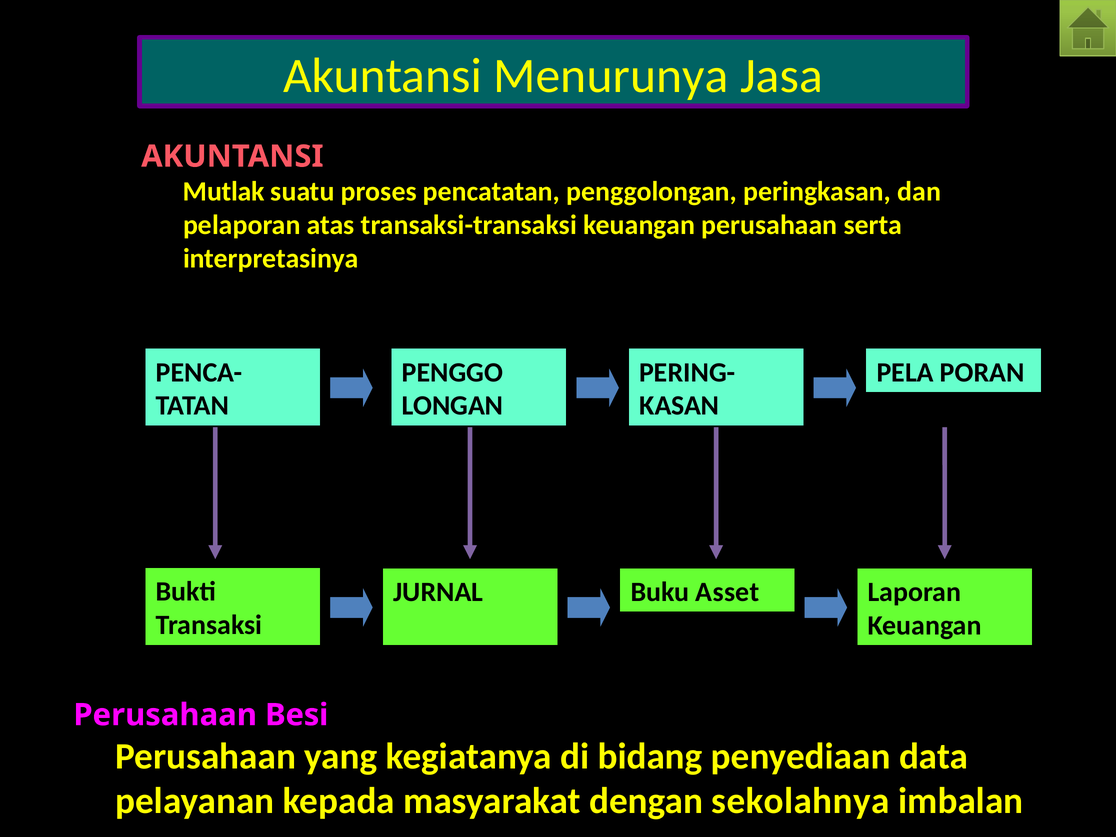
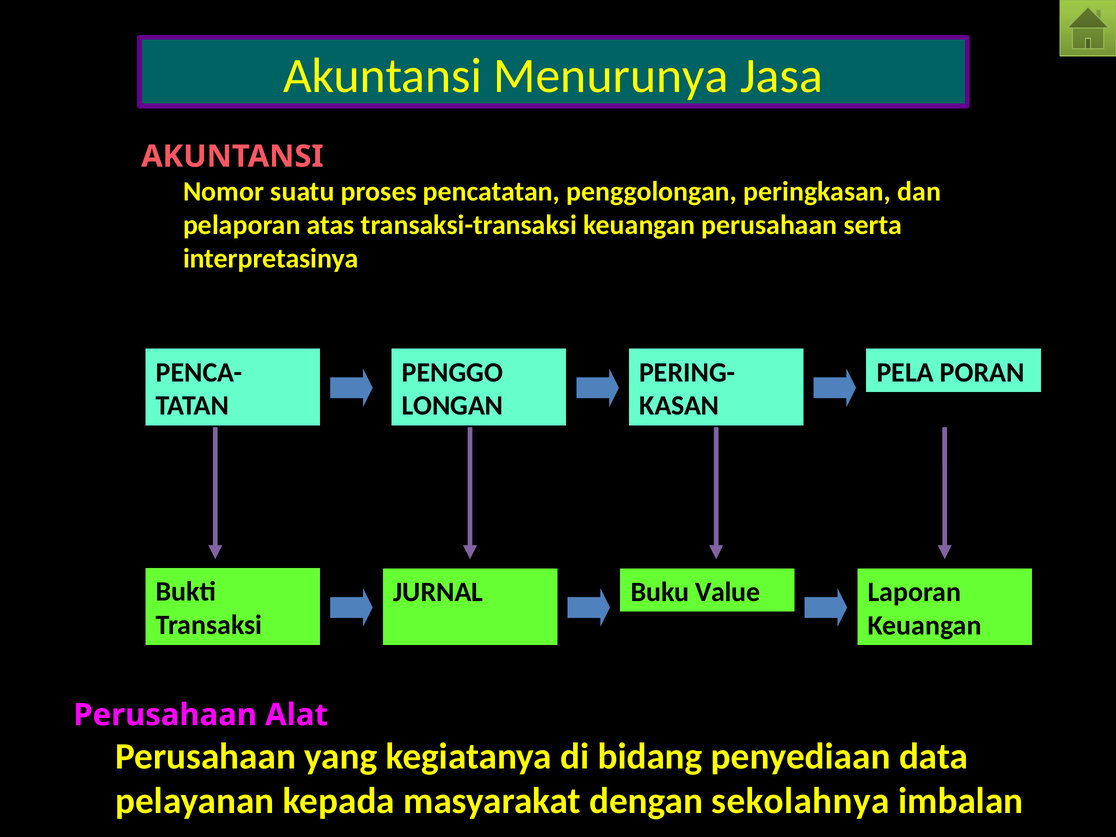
Mutlak: Mutlak -> Nomor (224, 192)
Asset: Asset -> Value (728, 592)
Besi: Besi -> Alat (297, 715)
